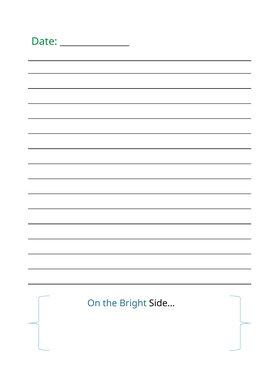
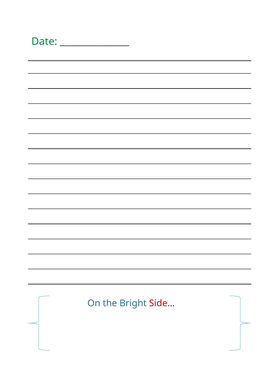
Side… colour: black -> red (162, 304)
